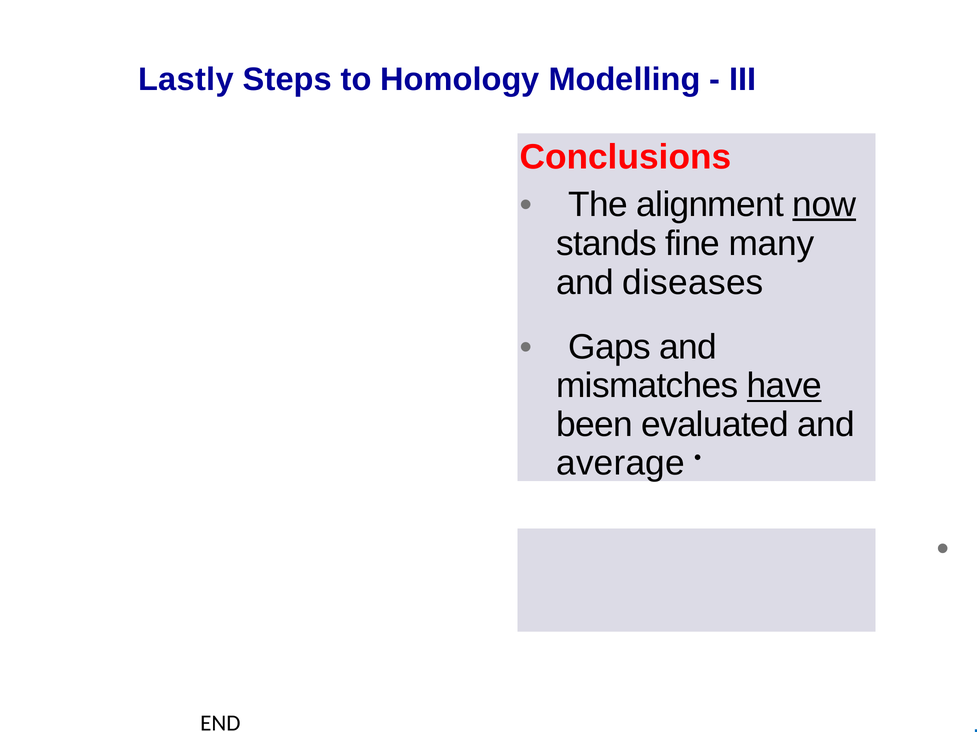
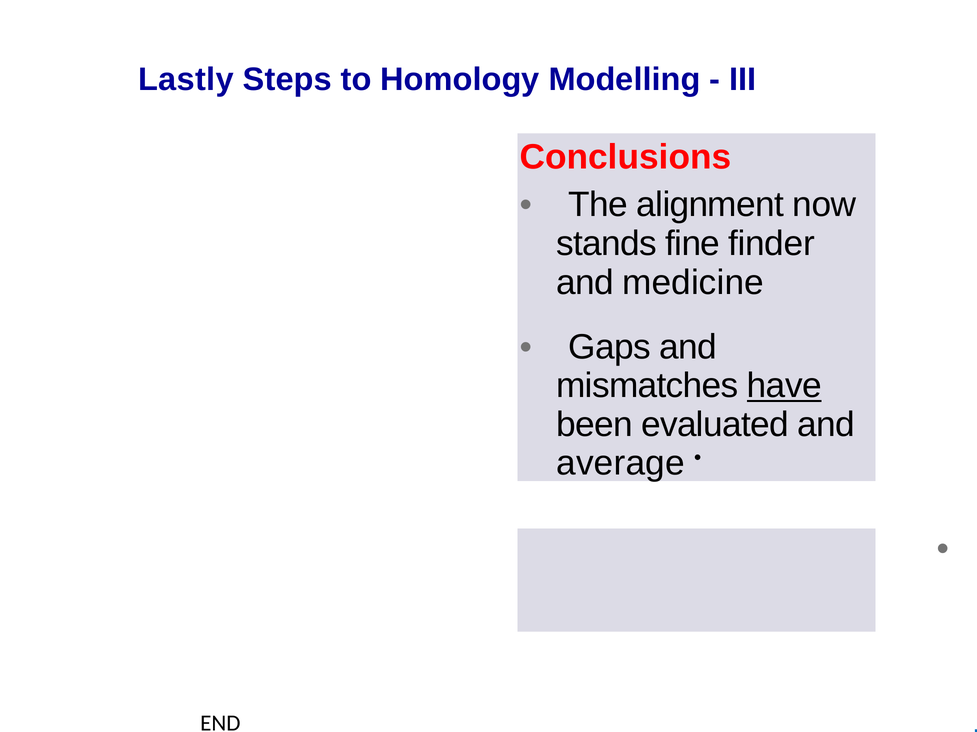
now underline: present -> none (824, 205)
many: many -> finder (772, 244)
diseases: diseases -> medicine (693, 283)
